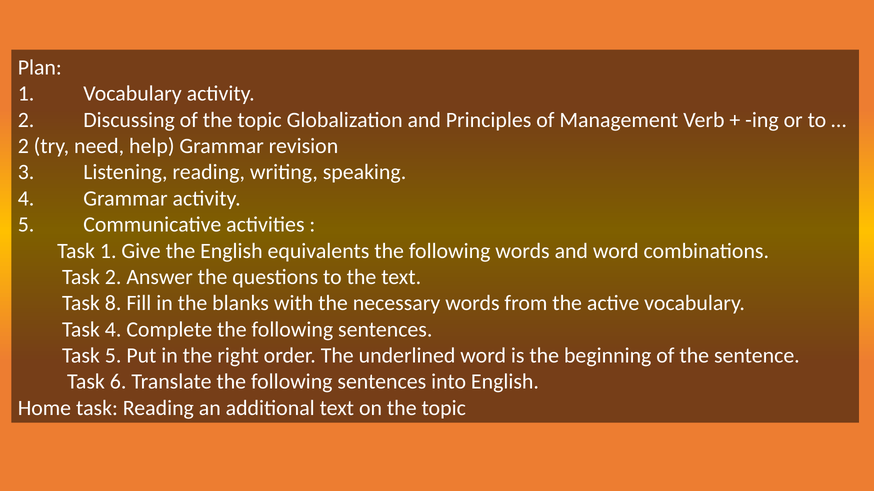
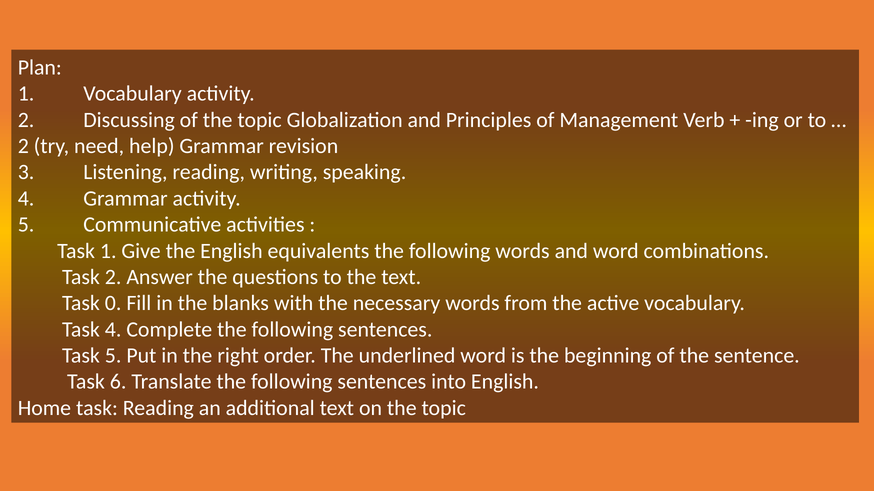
8: 8 -> 0 (113, 304)
